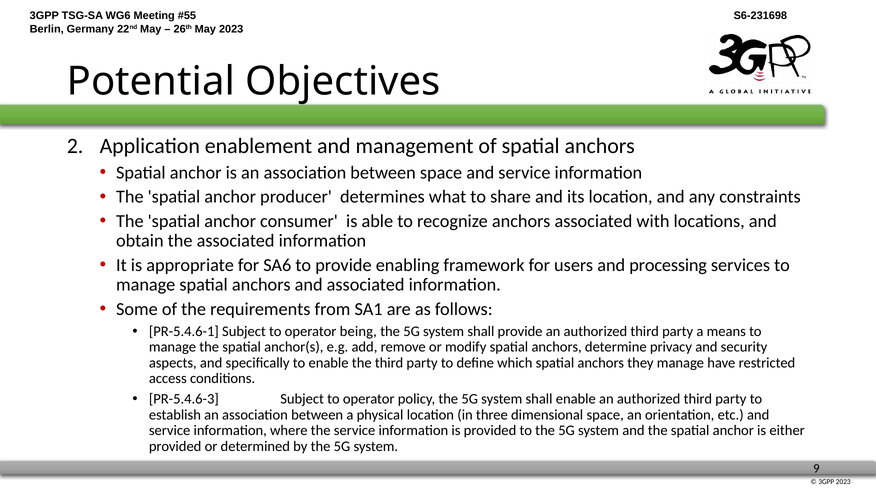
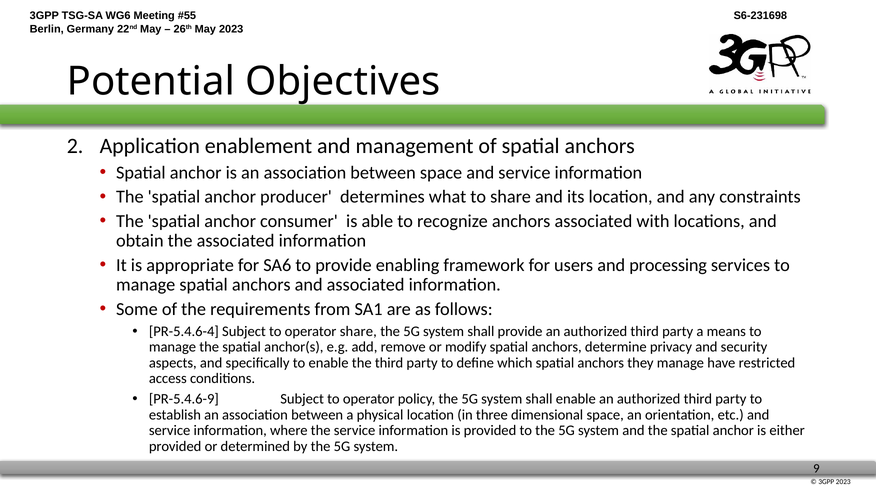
PR-5.4.6-1: PR-5.4.6-1 -> PR-5.4.6-4 (184, 331)
operator being: being -> share (358, 331)
PR-5.4.6-3: PR-5.4.6-3 -> PR-5.4.6-9 (184, 399)
